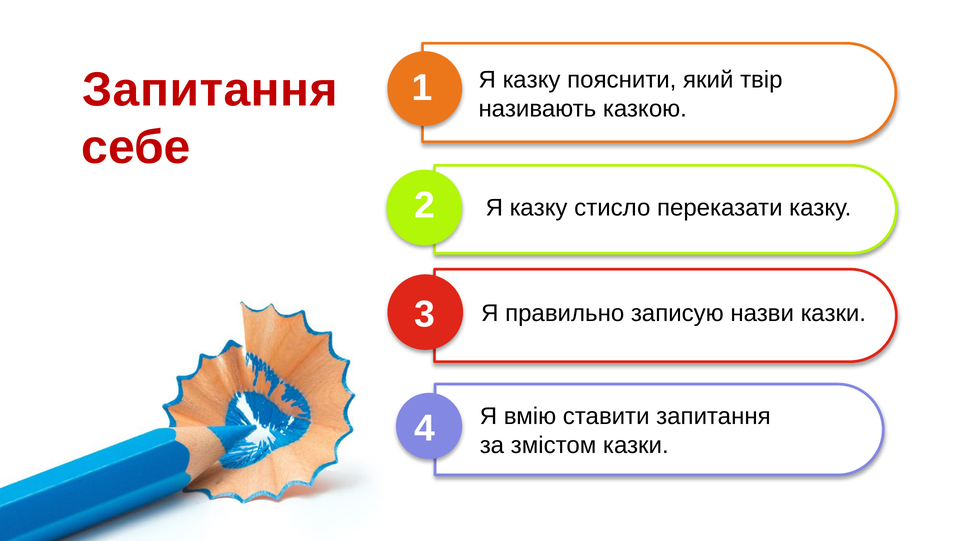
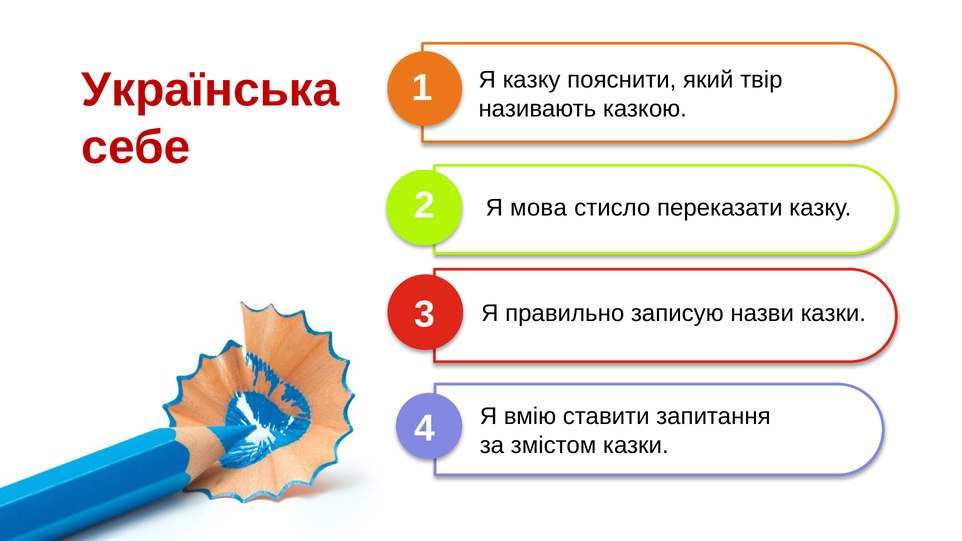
Запитання: Запитання -> Українська (211, 90)
казку: казку -> мова (538, 208)
